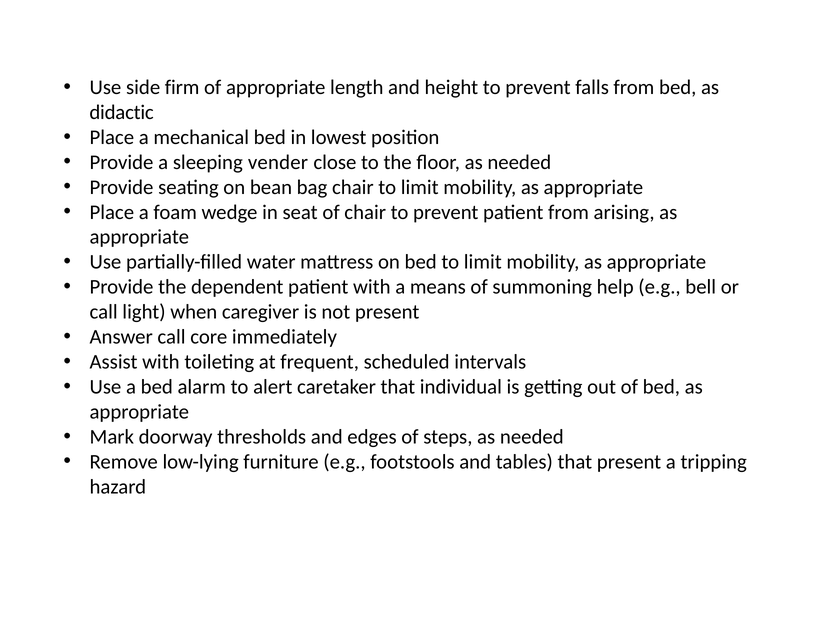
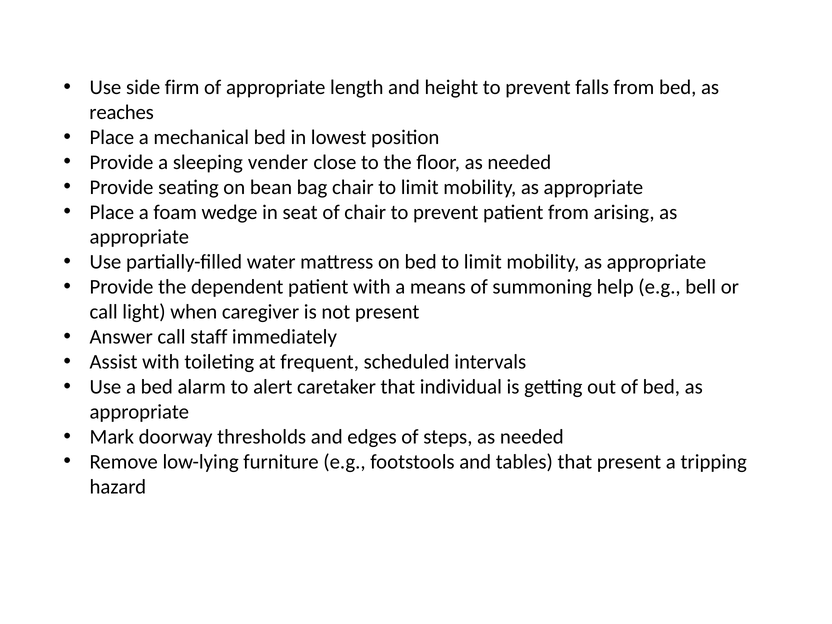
didactic: didactic -> reaches (122, 112)
core: core -> staff (209, 337)
